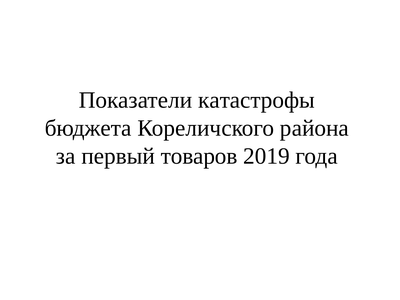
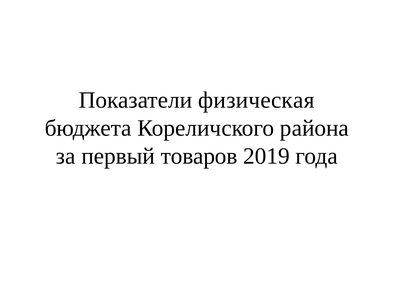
катастрофы: катастрофы -> физическая (256, 100)
